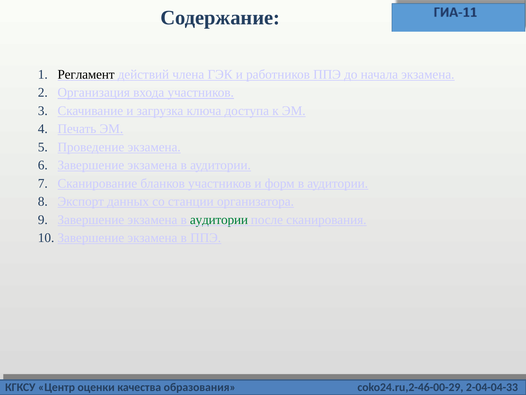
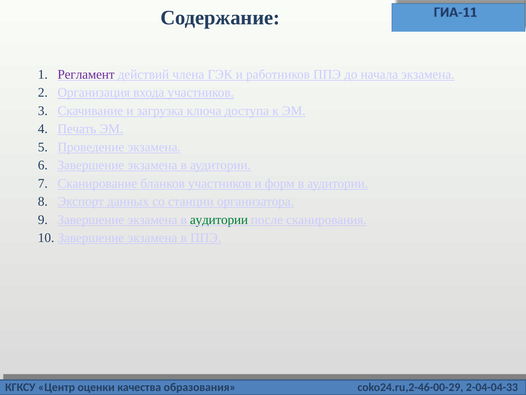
Регламент colour: black -> purple (86, 74)
